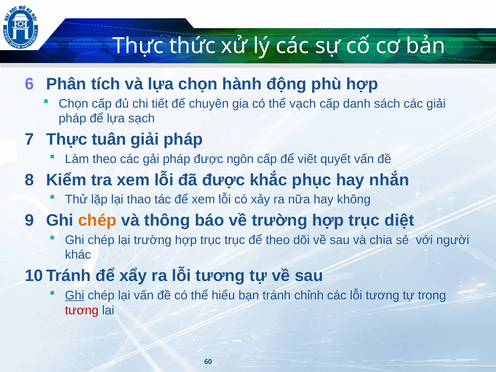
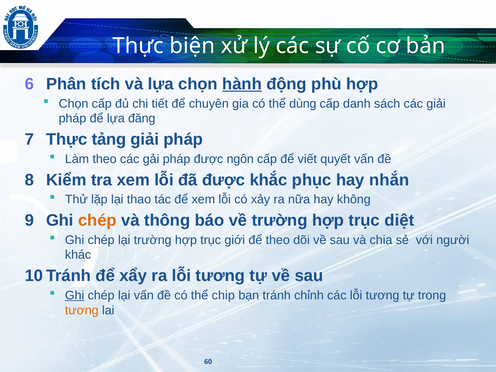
thức: thức -> biện (192, 46)
hành underline: none -> present (242, 84)
vạch: vạch -> dùng (303, 104)
sạch: sạch -> đăng (142, 119)
tuân: tuân -> tảng (109, 139)
trục trục: trục -> giới (235, 240)
hiểu: hiểu -> chip (223, 295)
tương colour: red -> orange (82, 310)
